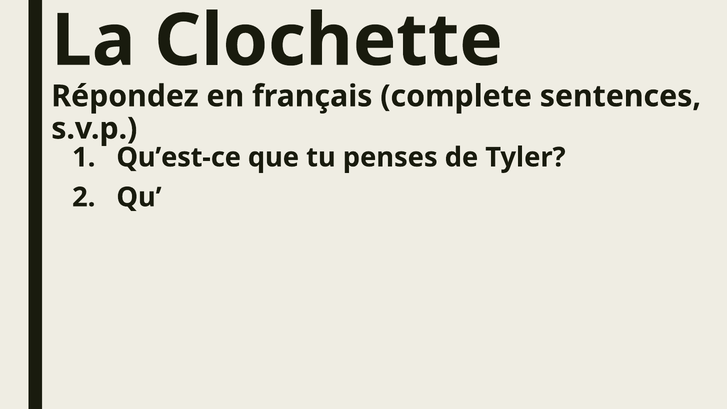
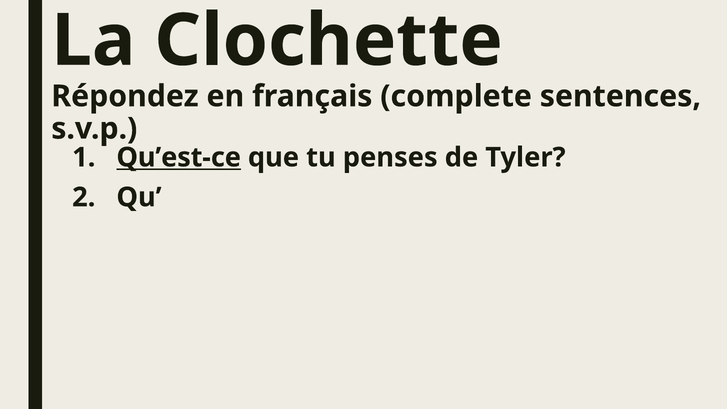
Qu’est-ce underline: none -> present (179, 157)
